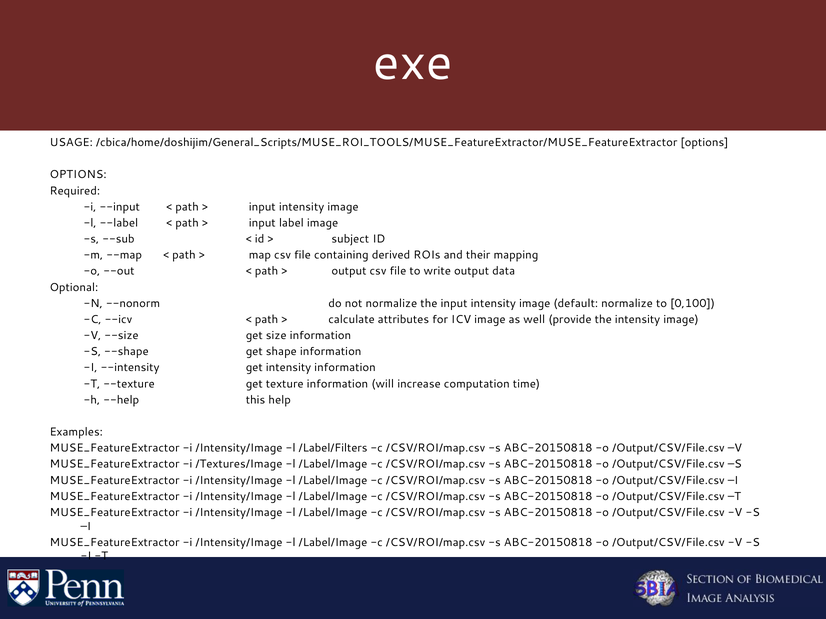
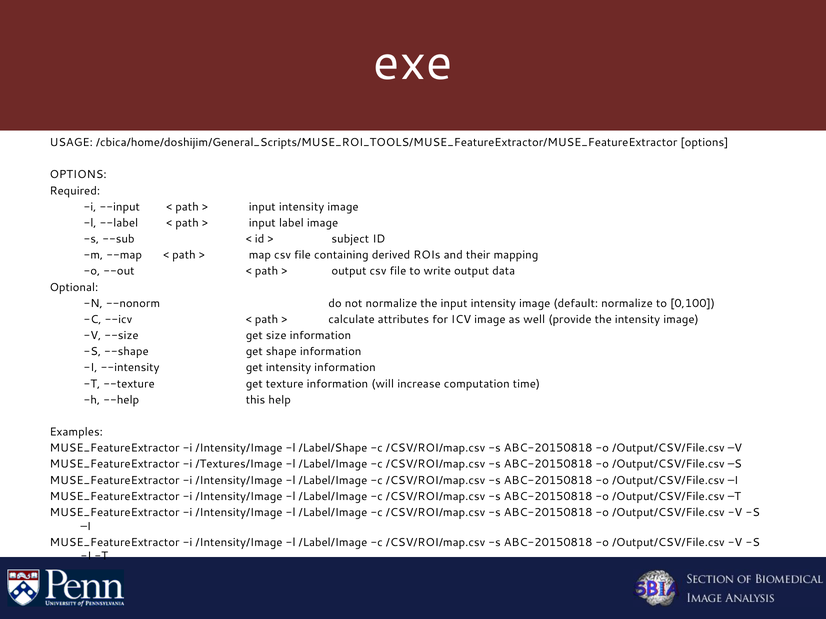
/Label/Filters: /Label/Filters -> /Label/Shape (333, 448)
